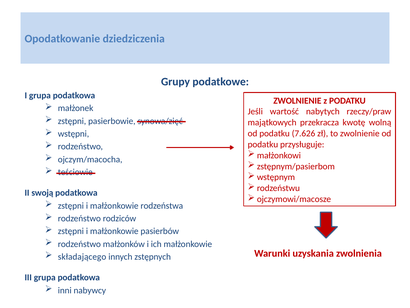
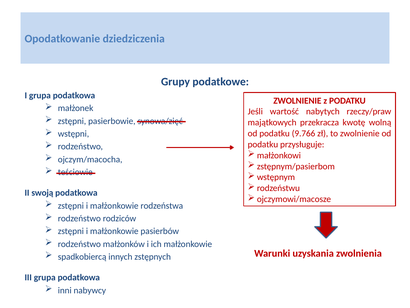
7.626: 7.626 -> 9.766 (304, 133)
składającego: składającego -> spadkobiercą (82, 256)
